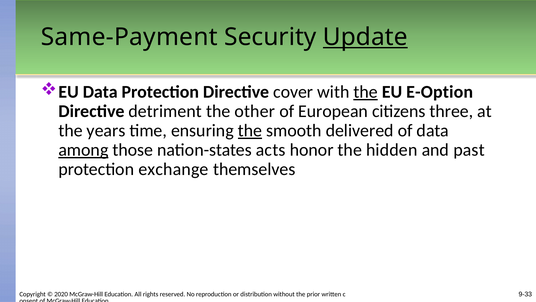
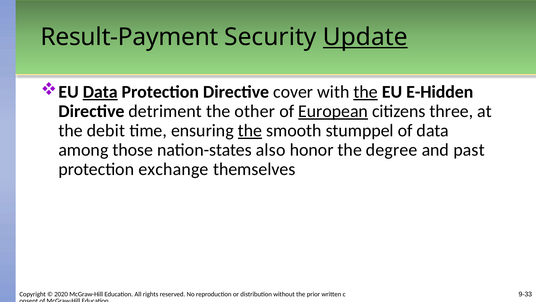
Same-Payment: Same-Payment -> Result-Payment (130, 37)
Data underline: none -> present (100, 92)
E-Option: E-Option -> E-Hidden (440, 92)
European underline: none -> present (333, 111)
years: years -> debit (106, 130)
delivered: delivered -> stumppel (360, 130)
among underline: present -> none (83, 150)
acts: acts -> also (271, 150)
hidden: hidden -> degree (392, 150)
